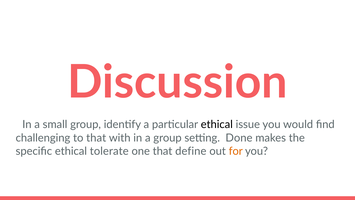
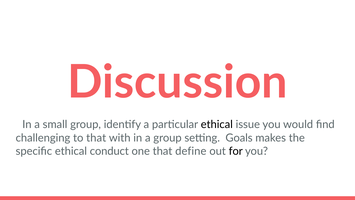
Done: Done -> Goals (239, 138)
tolerate: tolerate -> conduct (109, 151)
for colour: orange -> black (236, 151)
